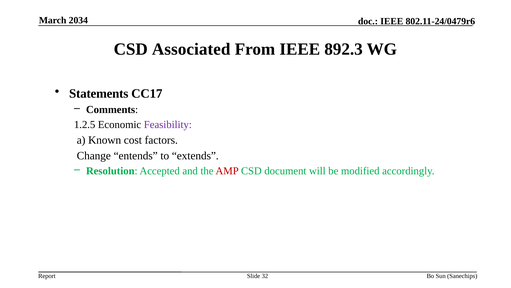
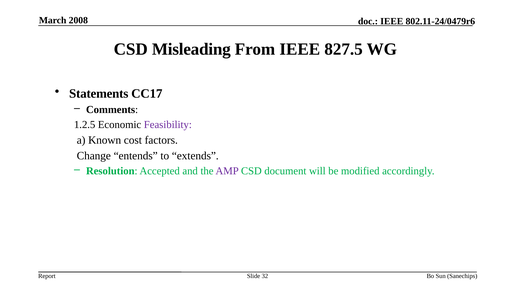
2034: 2034 -> 2008 (78, 20)
Associated: Associated -> Misleading (191, 49)
892.3: 892.3 -> 827.5 (344, 49)
AMP colour: red -> purple (227, 171)
